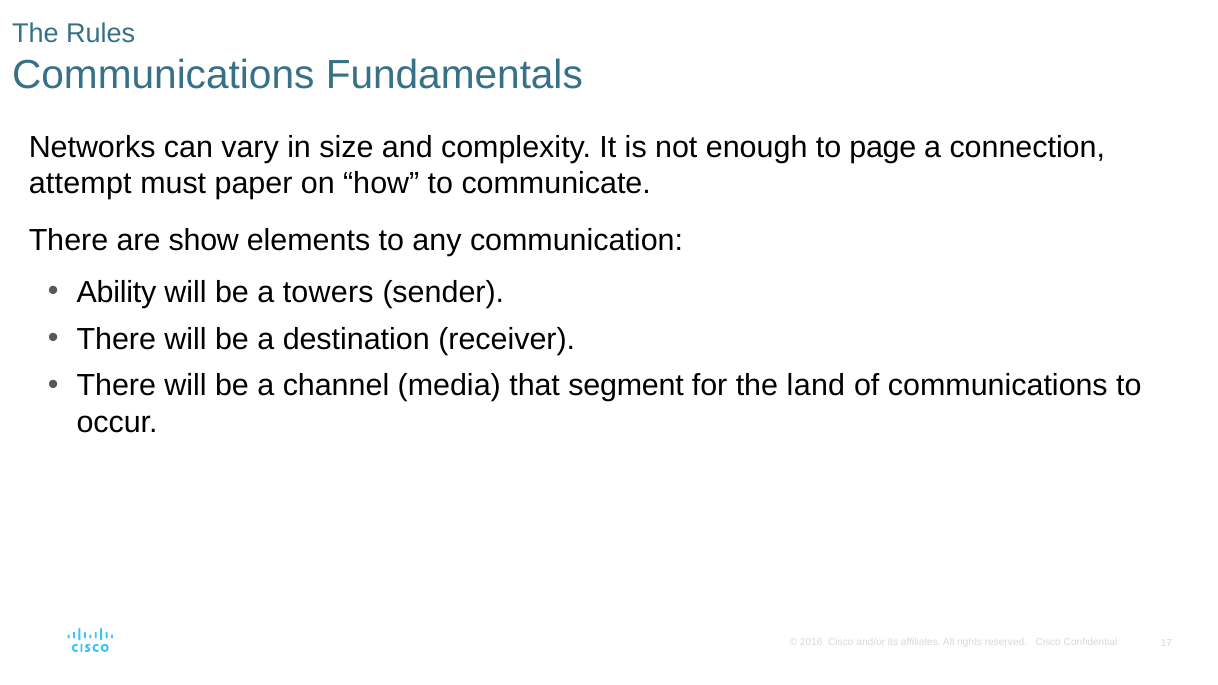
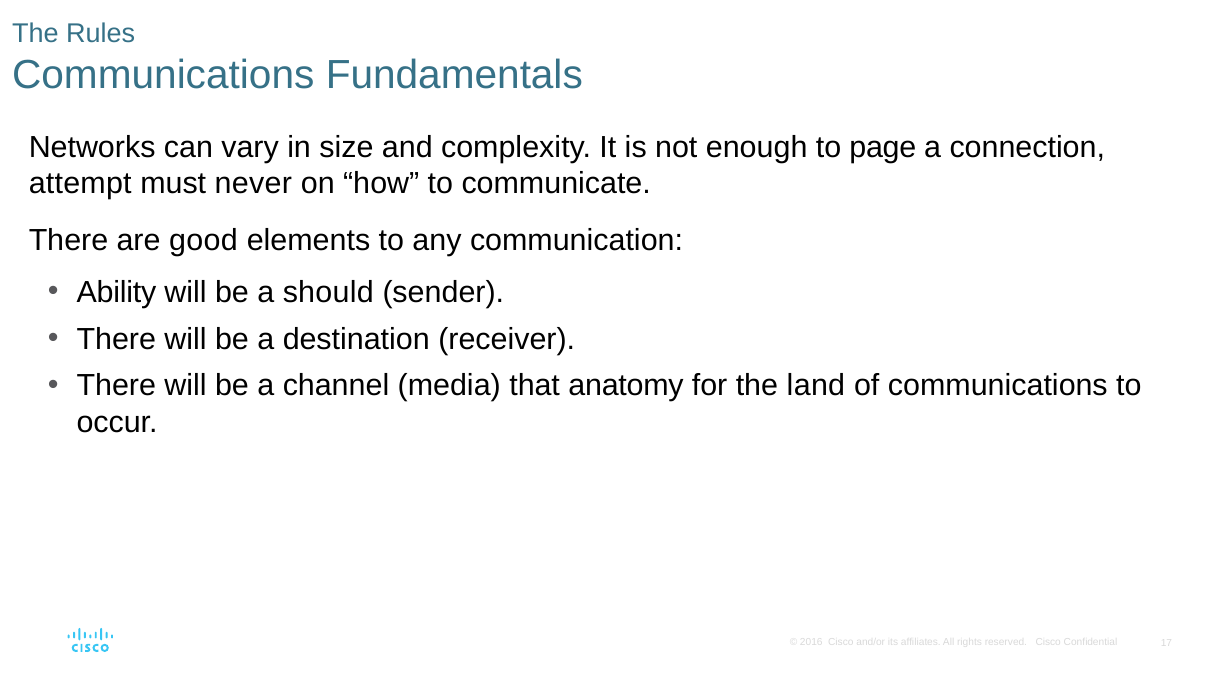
paper: paper -> never (253, 184)
show: show -> good (203, 241)
towers: towers -> should (328, 292)
segment: segment -> anatomy (626, 386)
